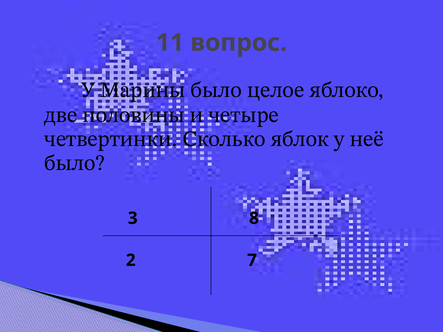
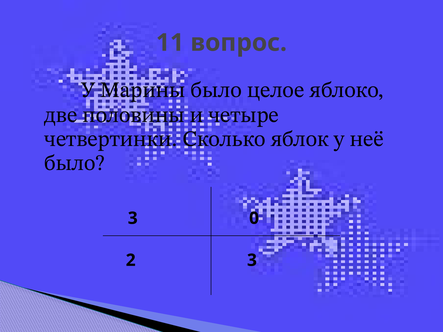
8: 8 -> 0 (254, 218)
2 7: 7 -> 3 (252, 260)
